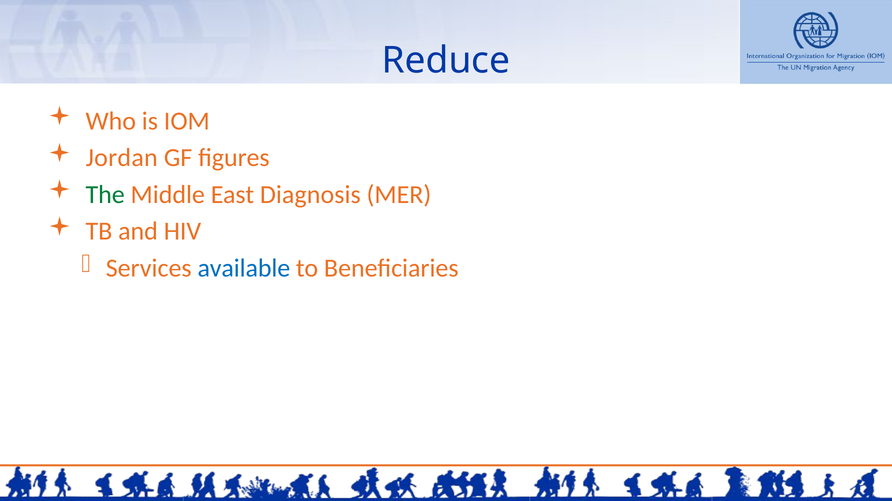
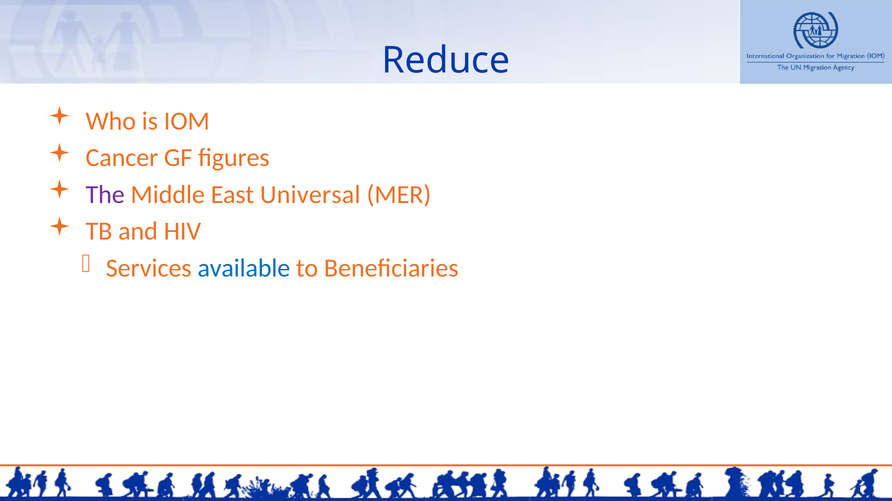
Jordan: Jordan -> Cancer (122, 158)
The colour: green -> purple (105, 195)
Diagnosis: Diagnosis -> Universal (310, 195)
